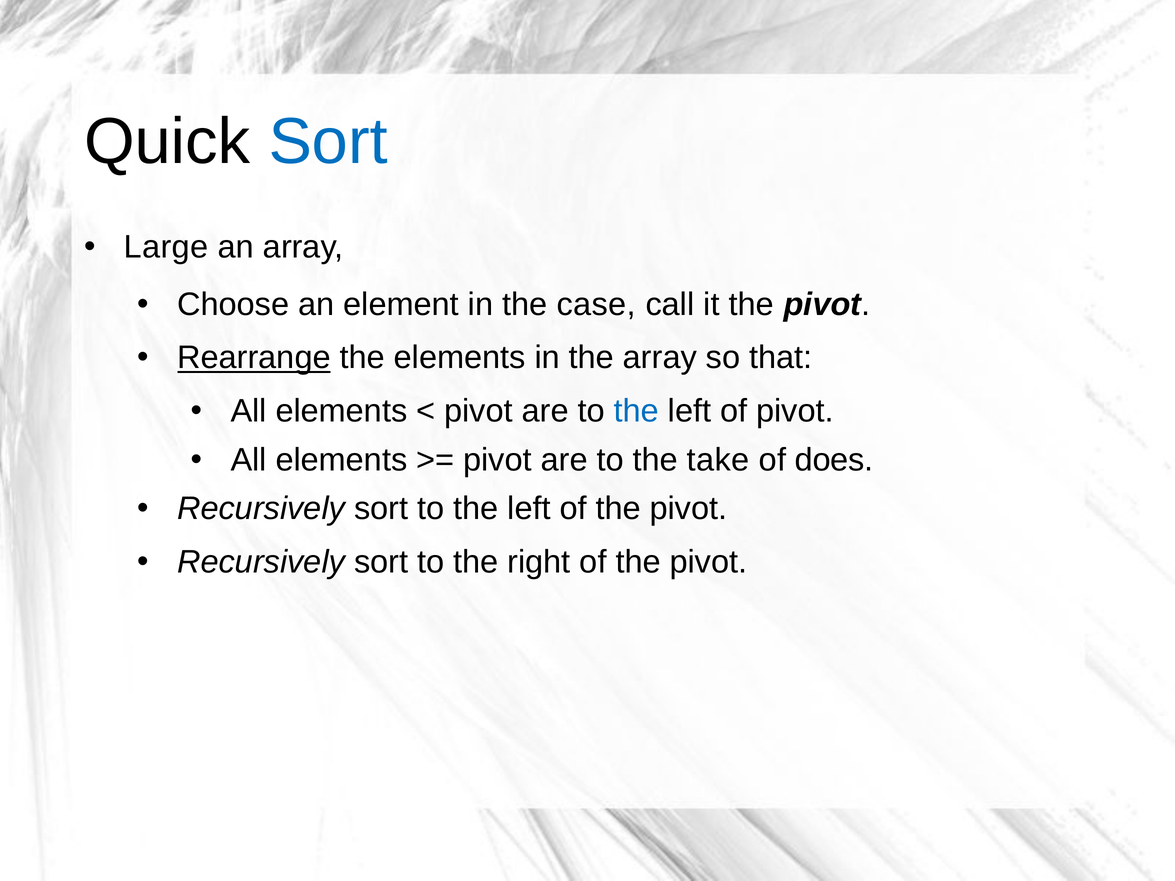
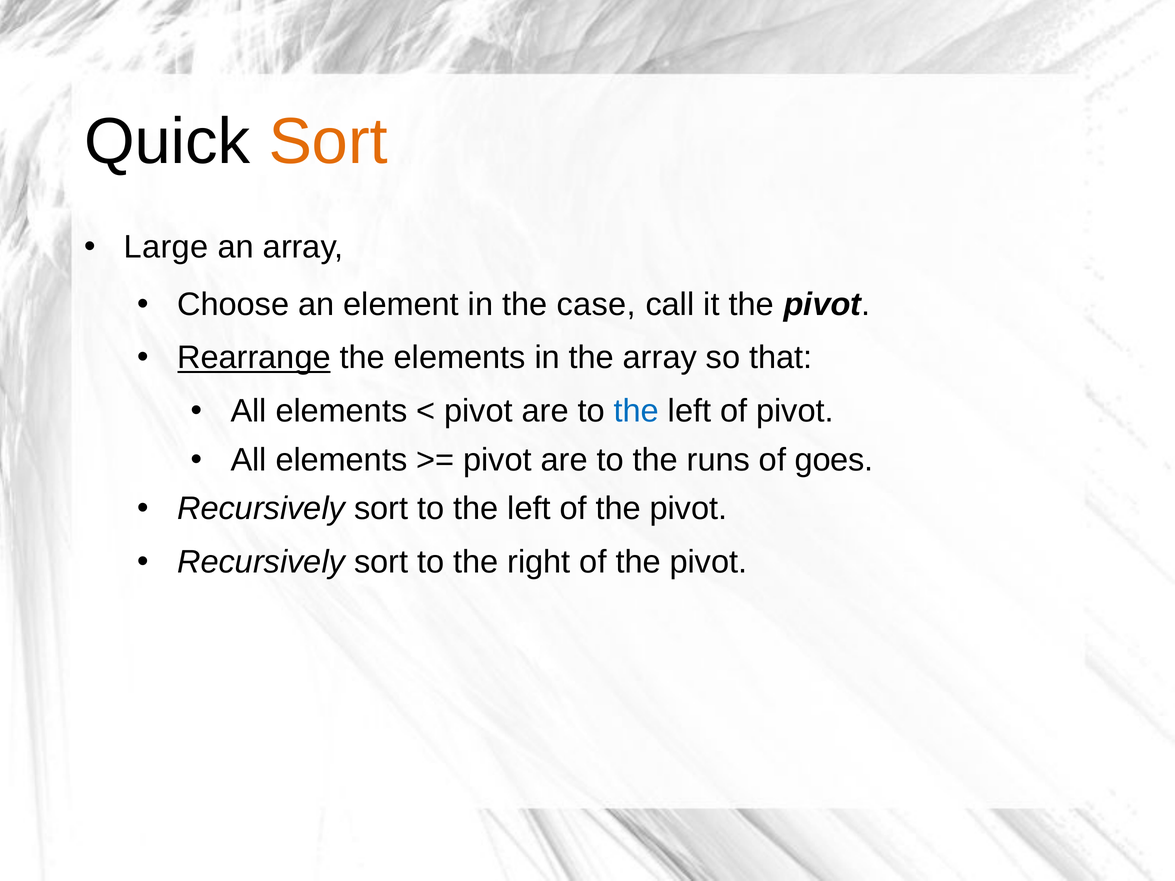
Sort colour: blue -> orange (328, 142)
take: take -> runs (718, 460)
does: does -> goes (834, 460)
